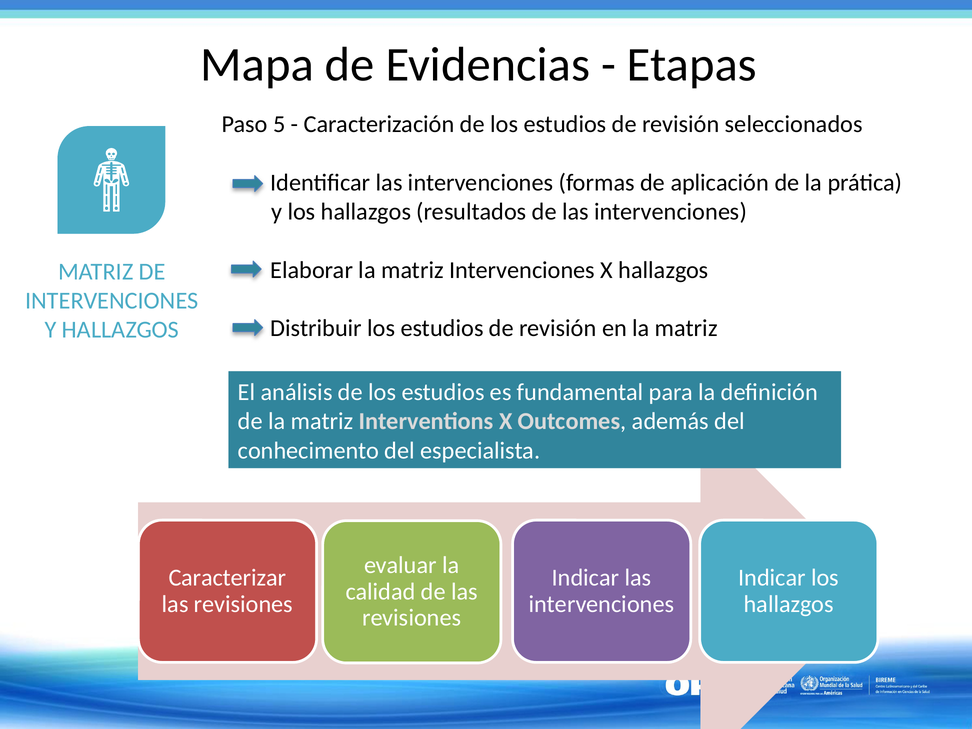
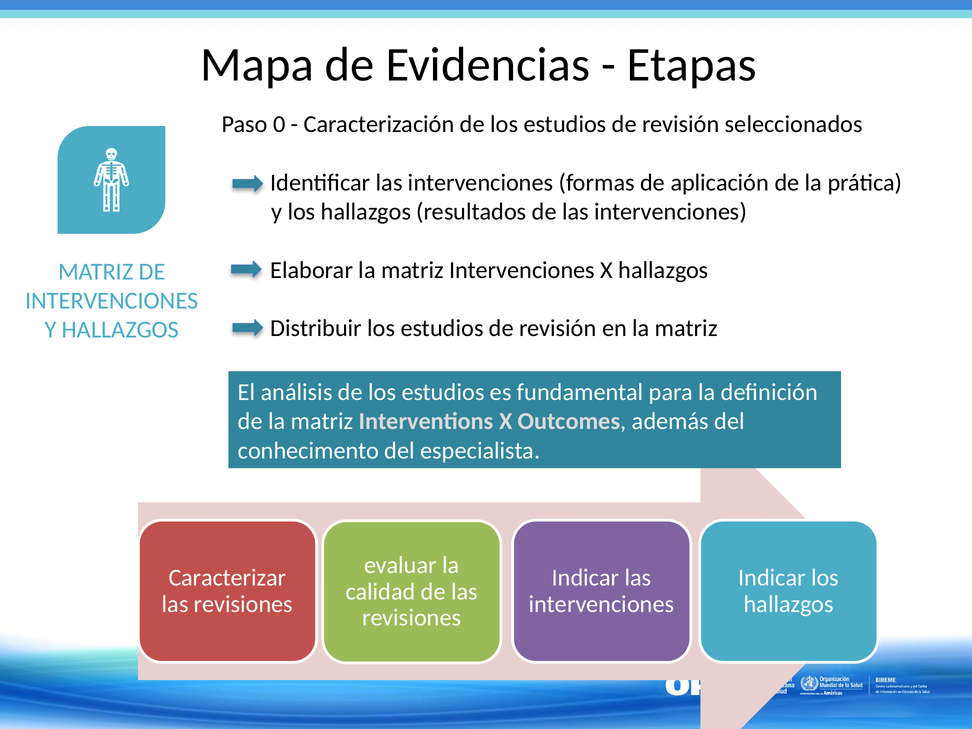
5: 5 -> 0 (279, 124)
